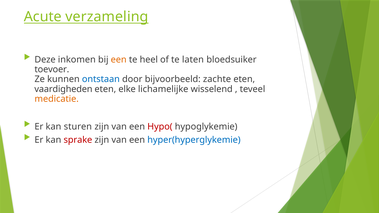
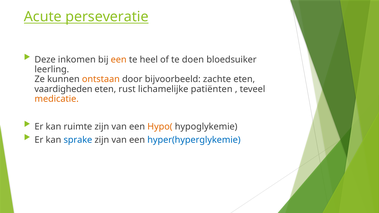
verzameling: verzameling -> perseveratie (107, 17)
laten: laten -> doen (193, 60)
toevoer: toevoer -> leerling (52, 70)
ontstaan colour: blue -> orange (101, 79)
elke: elke -> rust (127, 89)
wisselend: wisselend -> patiënten (212, 89)
sturen: sturen -> ruimte (78, 127)
Hypo( colour: red -> orange (160, 127)
sprake colour: red -> blue (78, 140)
